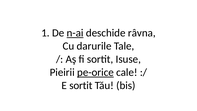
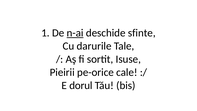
râvna: râvna -> sfinte (142, 33)
pe-orice underline: present -> none (95, 72)
E sortit: sortit -> dorul (81, 85)
